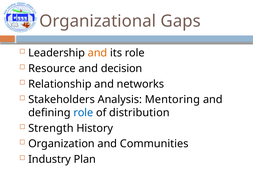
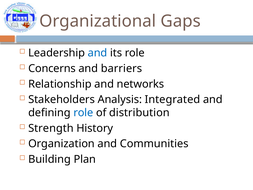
and colour: orange -> blue (98, 53)
Resource: Resource -> Concerns (52, 68)
decision: decision -> barriers (121, 68)
Mentoring: Mentoring -> Integrated (172, 99)
Industry: Industry -> Building (50, 159)
